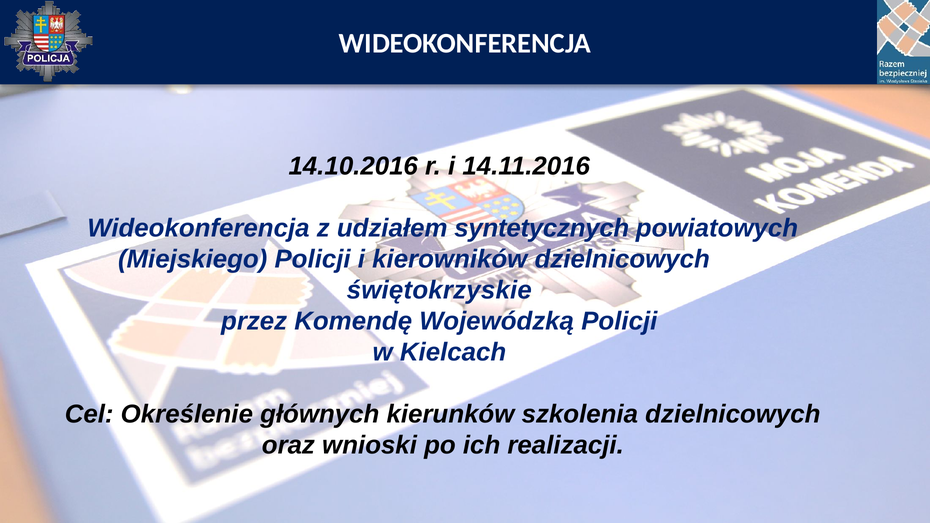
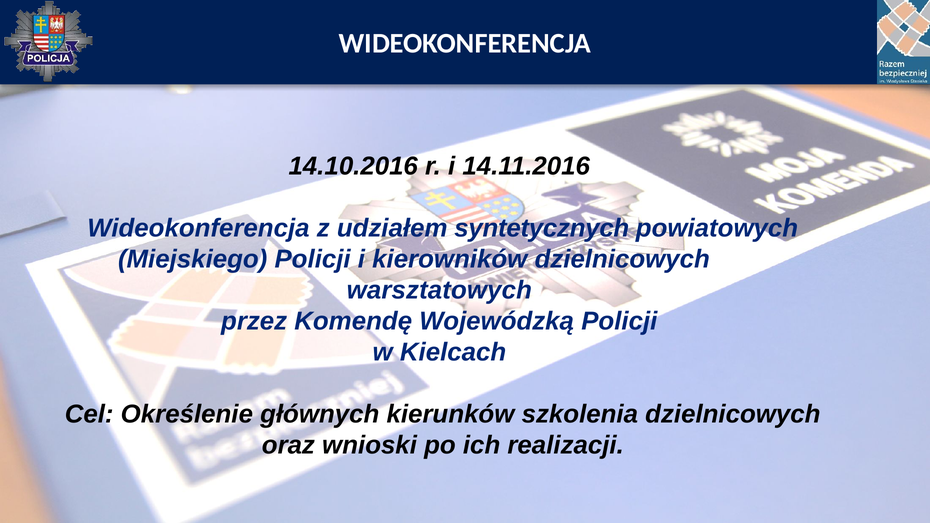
świętokrzyskie: świętokrzyskie -> warsztatowych (439, 290)
